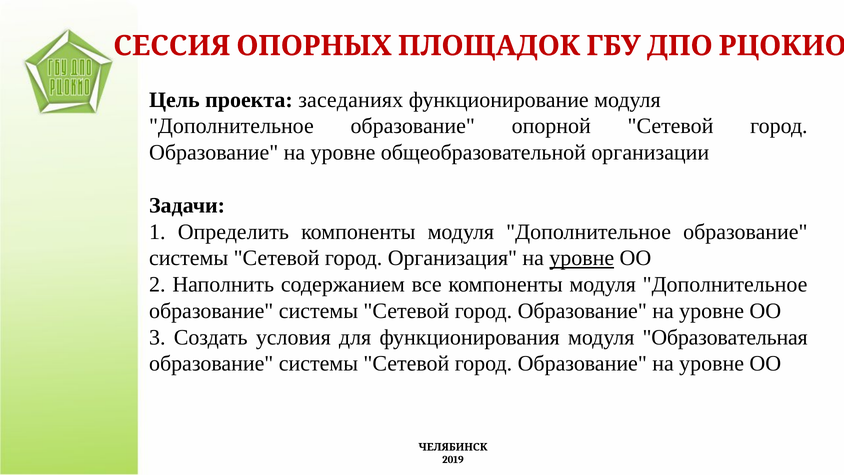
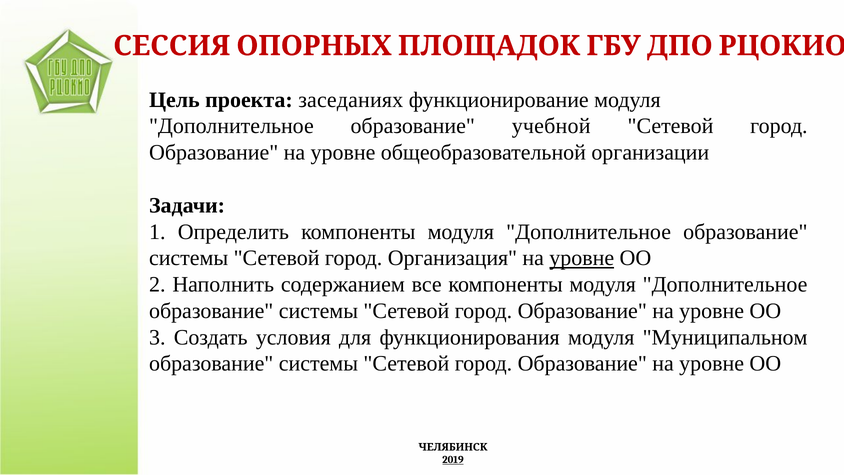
опорной: опорной -> учебной (551, 126)
Образовательная: Образовательная -> Муниципальном (725, 337)
2019 underline: none -> present (453, 460)
